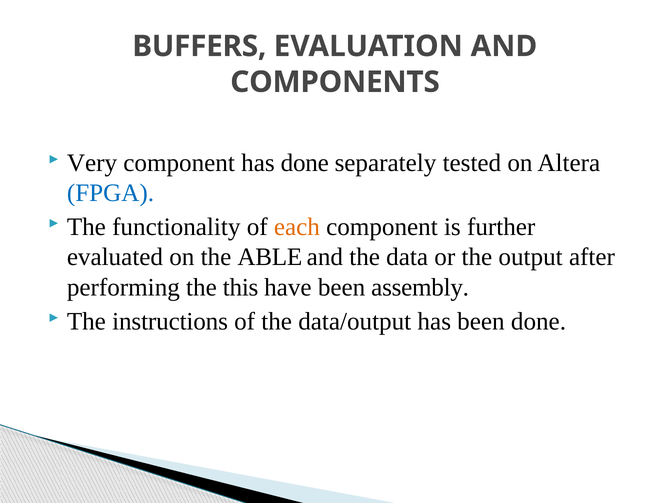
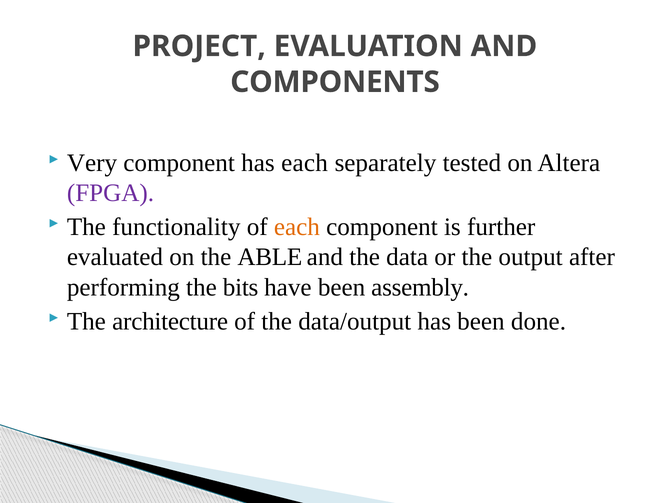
BUFFERS: BUFFERS -> PROJECT (199, 46)
has done: done -> each (305, 163)
FPGA colour: blue -> purple (111, 193)
this: this -> bits (241, 287)
instructions: instructions -> architecture (170, 321)
